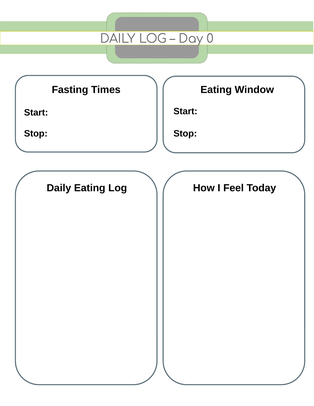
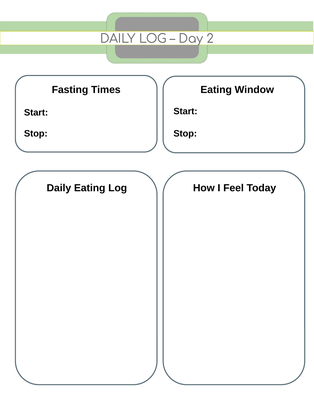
0: 0 -> 2 (210, 39)
